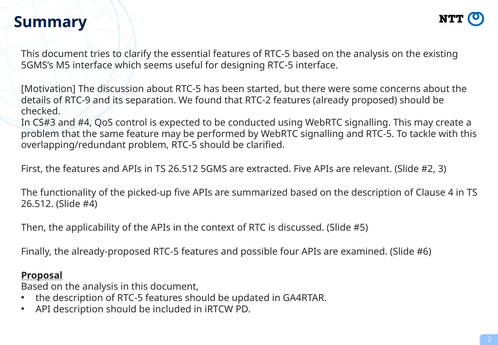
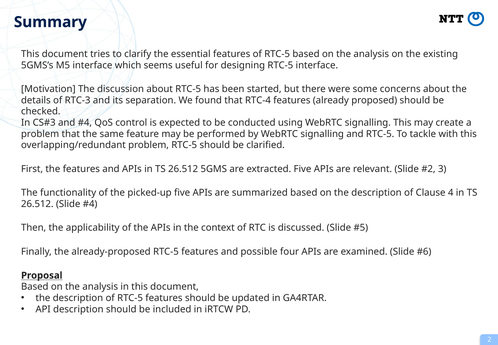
RTC-9: RTC-9 -> RTC-3 (78, 100)
RTC-2: RTC-2 -> RTC-4 (258, 100)
